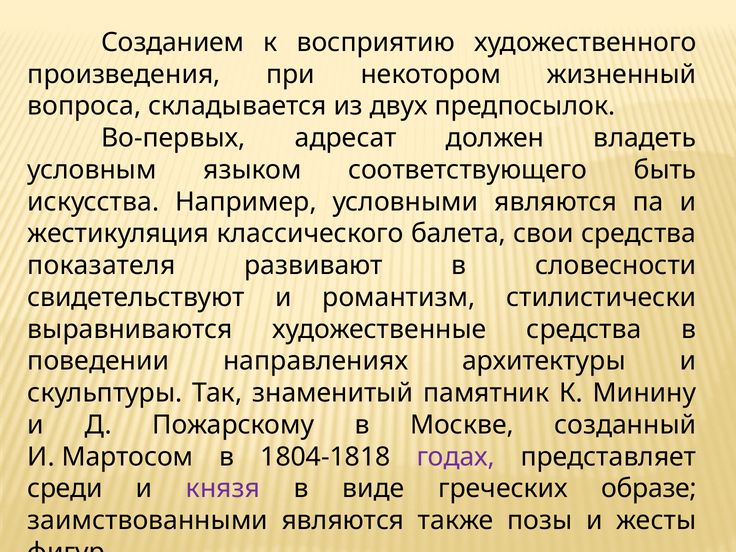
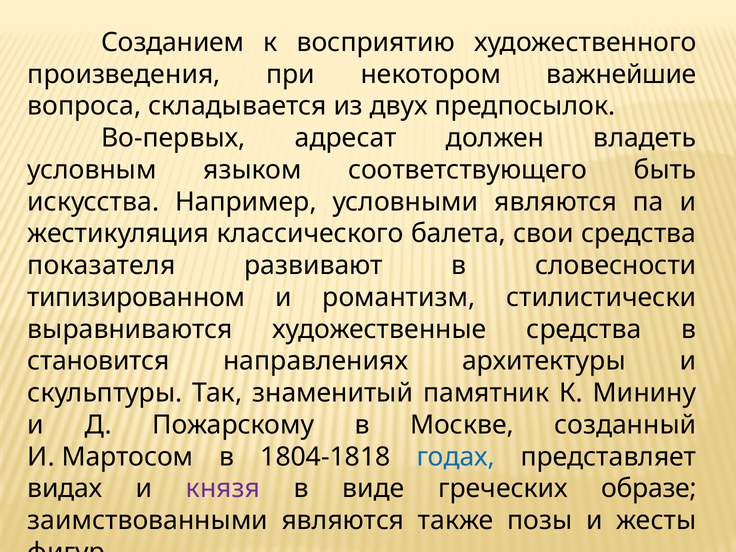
жизненный: жизненный -> важнейшие (622, 74)
свидетельствуют: свидетельствуют -> типизированном (136, 297)
поведении: поведении -> становится (98, 361)
годах colour: purple -> blue (456, 457)
среди: среди -> видах (65, 489)
